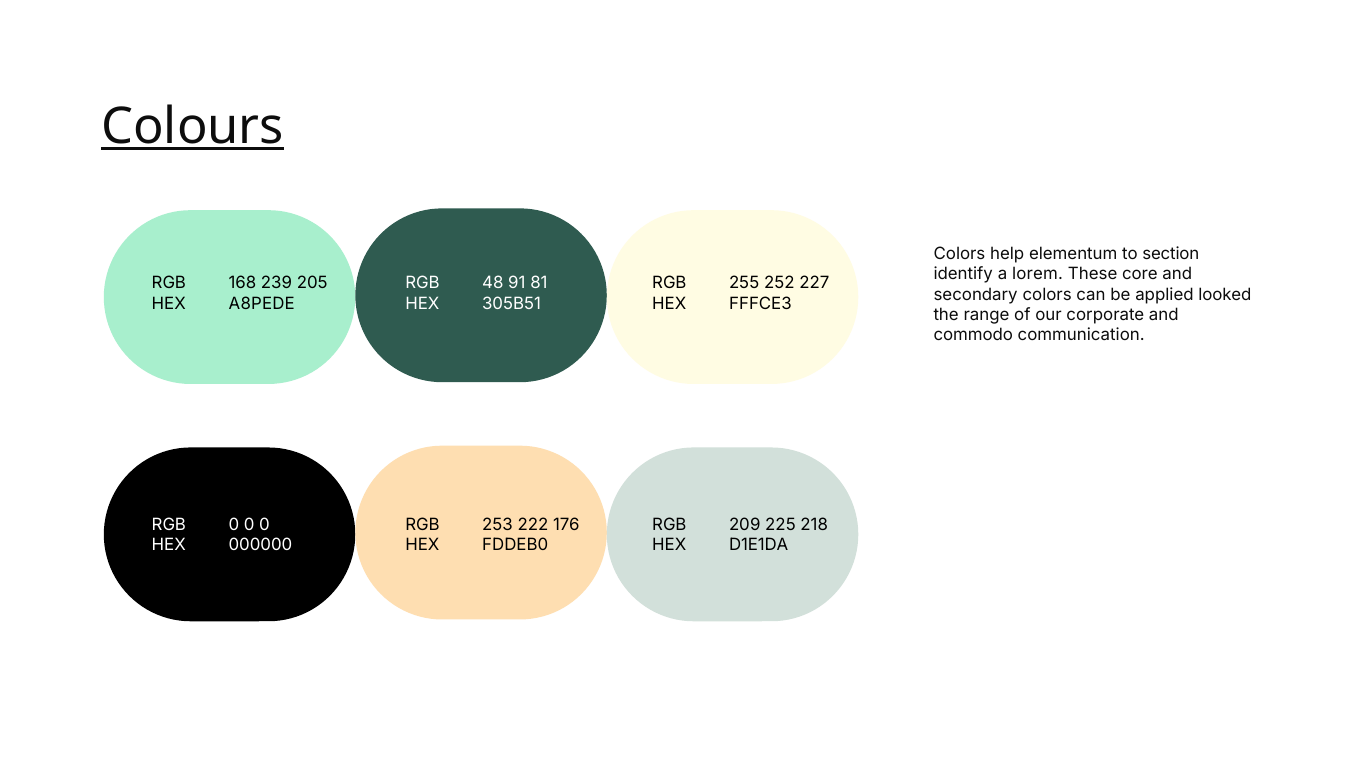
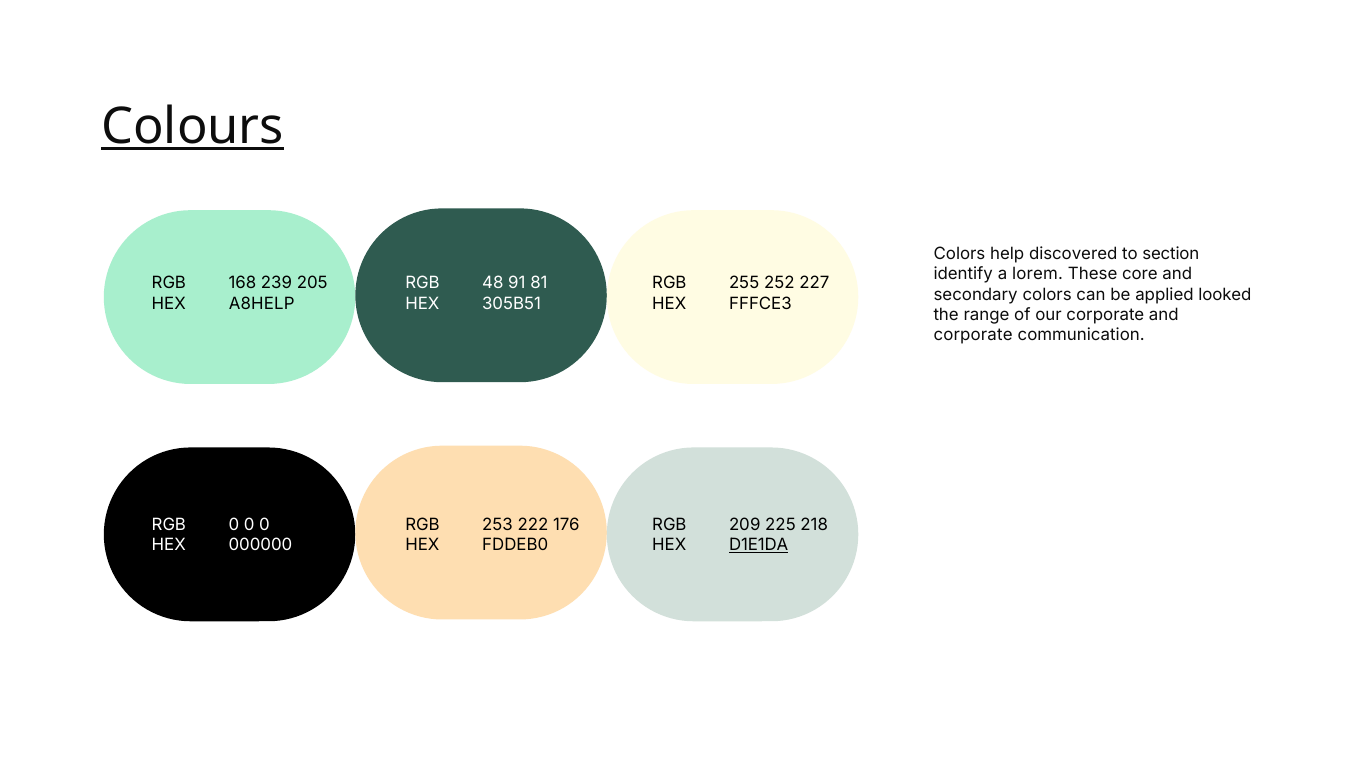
elementum: elementum -> discovered (1073, 254)
A8PEDE: A8PEDE -> A8HELP (262, 303)
commodo: commodo -> corporate (973, 335)
D1E1DA underline: none -> present (759, 544)
